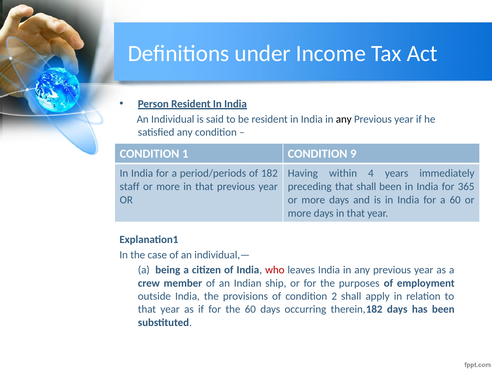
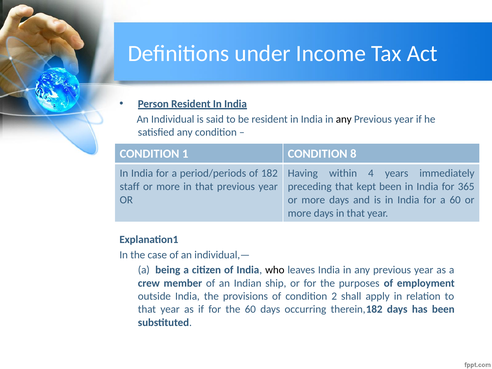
9: 9 -> 8 (353, 154)
that shall: shall -> kept (366, 187)
who colour: red -> black (275, 270)
